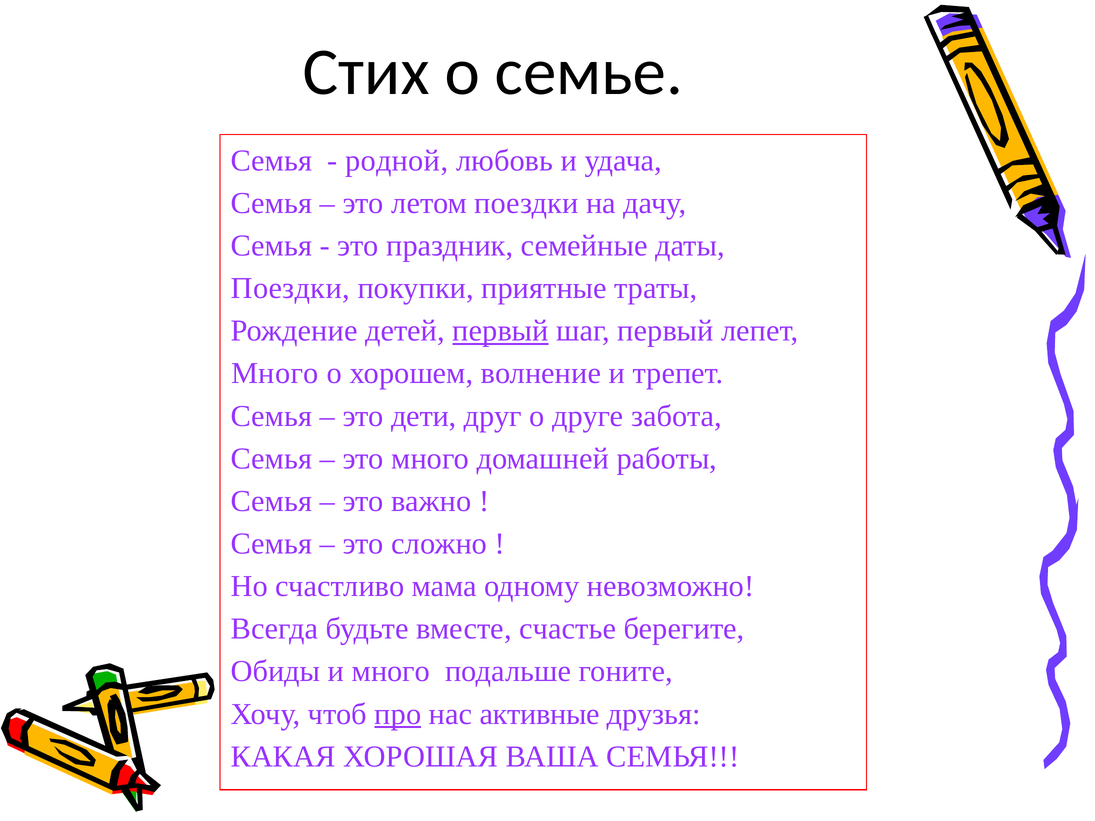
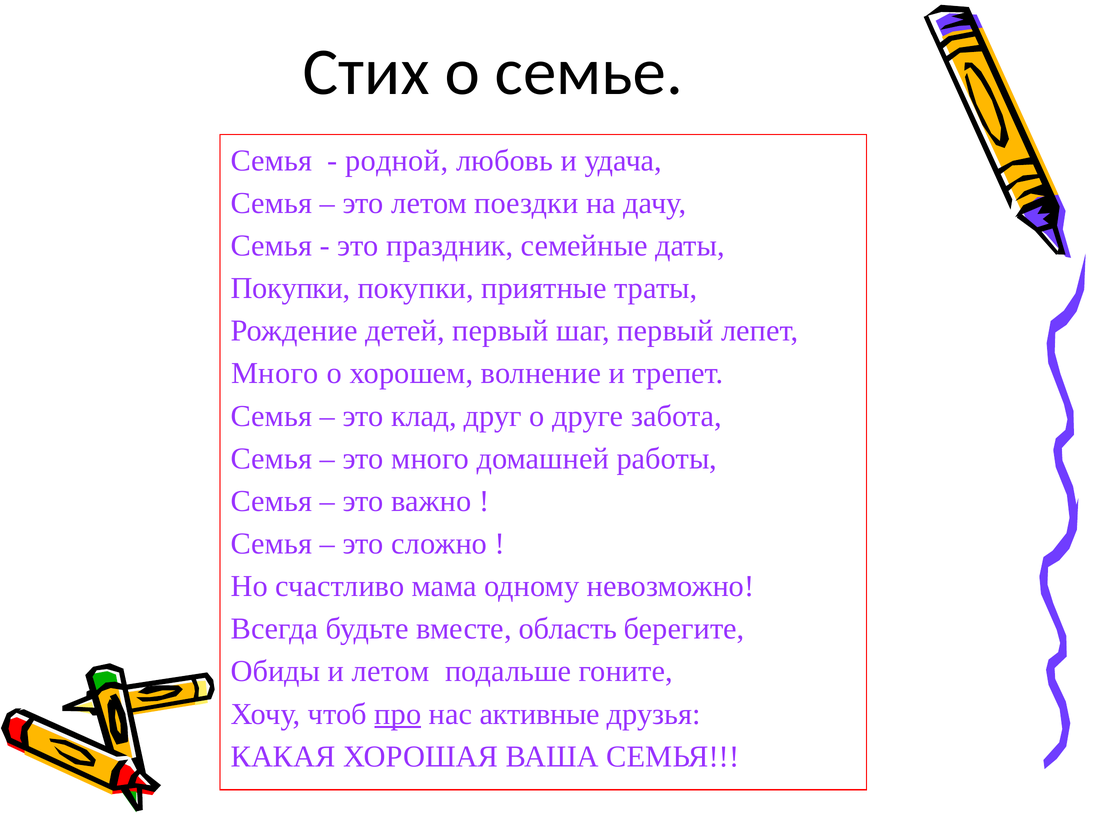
Поездки: Поездки -> Покупки (291, 288)
первый underline: present -> none (501, 331)
дети: дети -> клад (424, 416)
счастье: счастье -> область (568, 629)
и много: много -> летом (391, 672)
